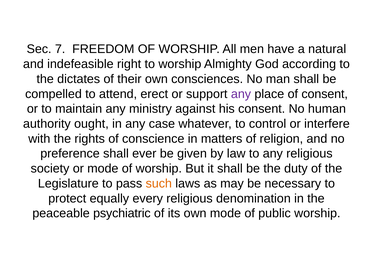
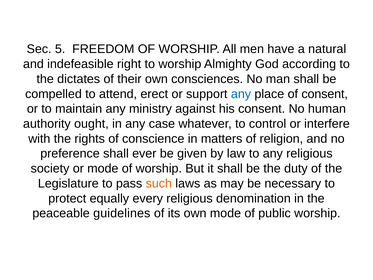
7: 7 -> 5 (60, 49)
any colour: purple -> blue (241, 94)
psychiatric: psychiatric -> guidelines (122, 213)
